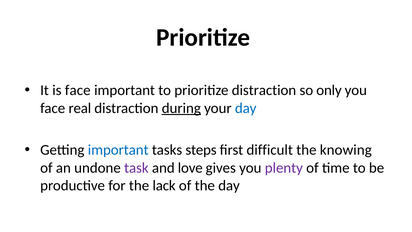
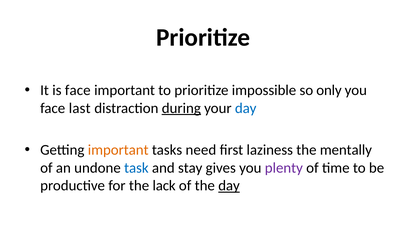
prioritize distraction: distraction -> impossible (264, 90)
real: real -> last (80, 108)
important colour: blue -> orange (118, 150)
steps: steps -> need (201, 150)
difficult: difficult -> laziness (270, 150)
knowing: knowing -> mentally (346, 150)
task colour: purple -> blue (136, 168)
love: love -> stay (190, 168)
day underline: none -> present (229, 186)
